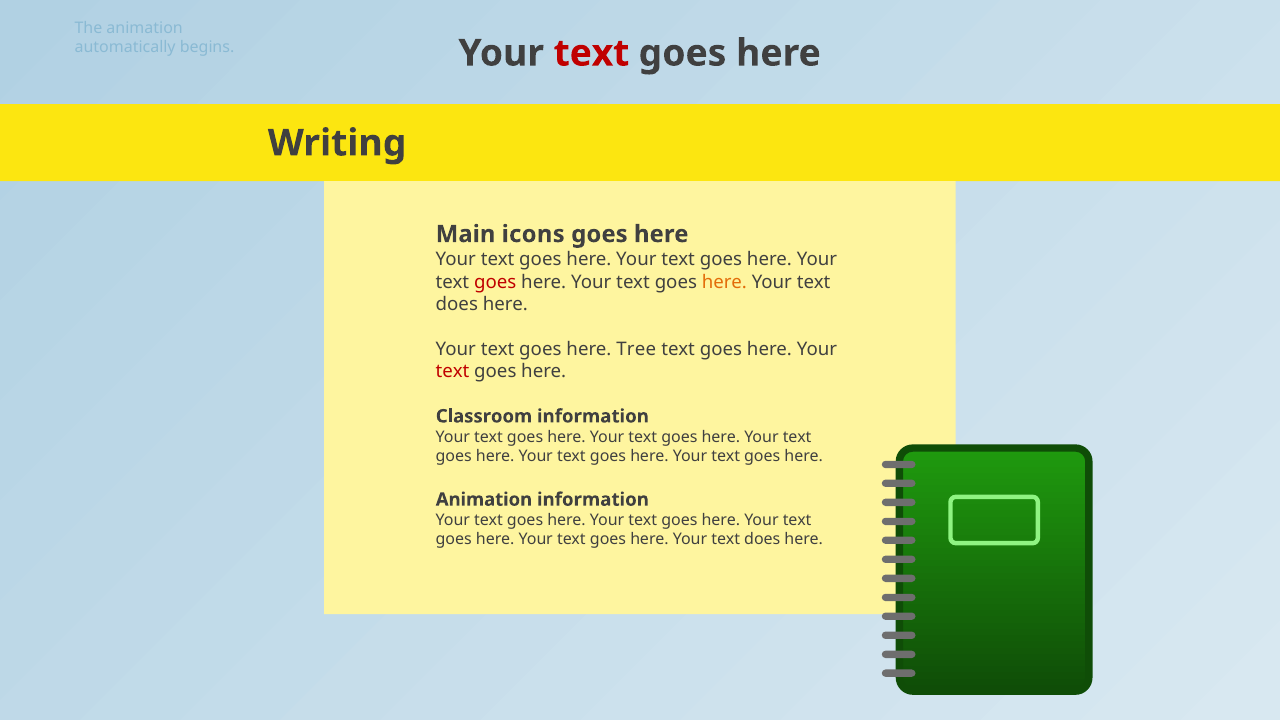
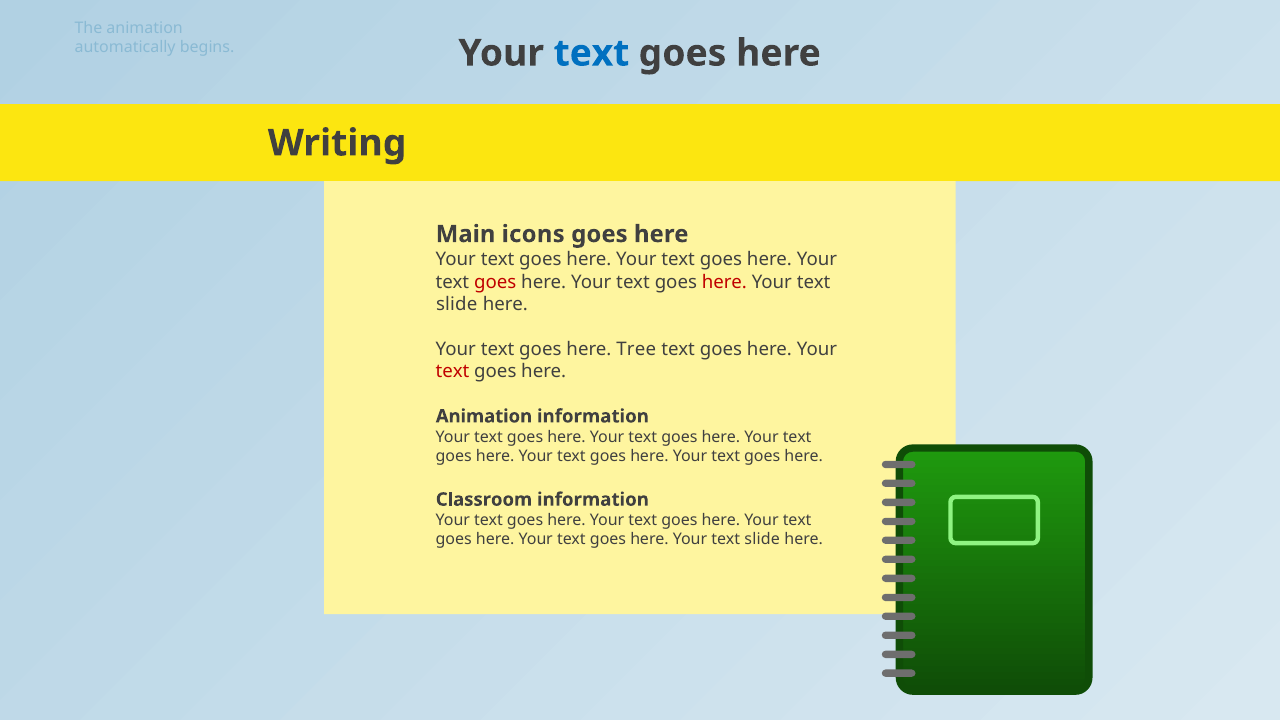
text colour: red -> blue (591, 53)
here colour: orange -> red (724, 282)
does: does -> slide (457, 304)
Classroom: Classroom -> Animation (484, 416)
Animation: Animation -> Classroom (484, 500)
does: does -> slide (762, 539)
